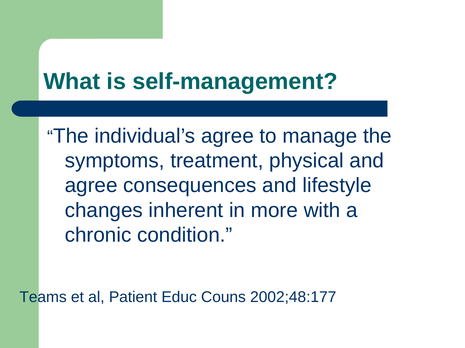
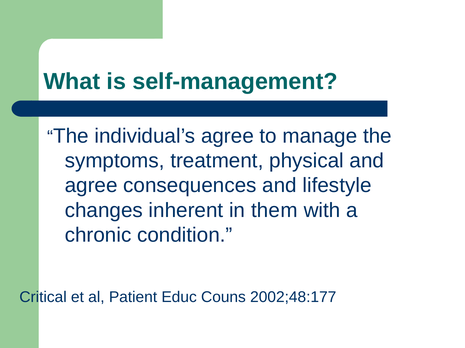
more: more -> them (274, 211)
Teams: Teams -> Critical (43, 298)
